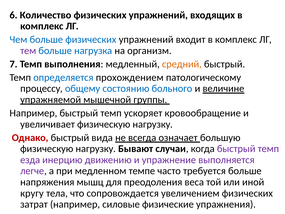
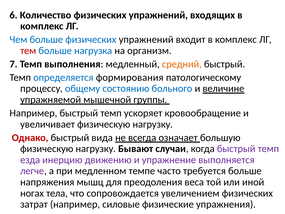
тем colour: purple -> red (28, 51)
прохождением: прохождением -> формирования (130, 77)
кругу: кругу -> ногах (32, 193)
